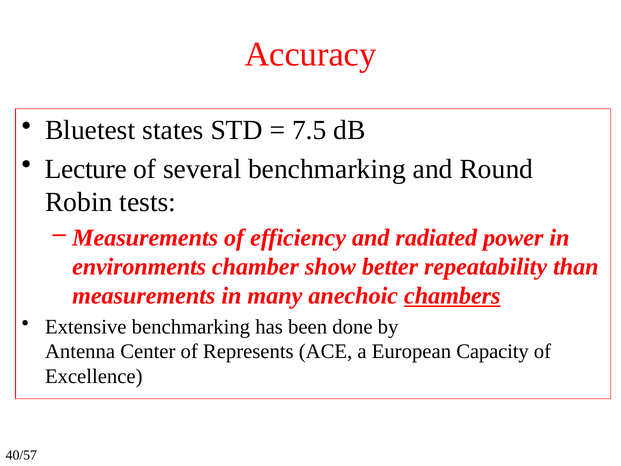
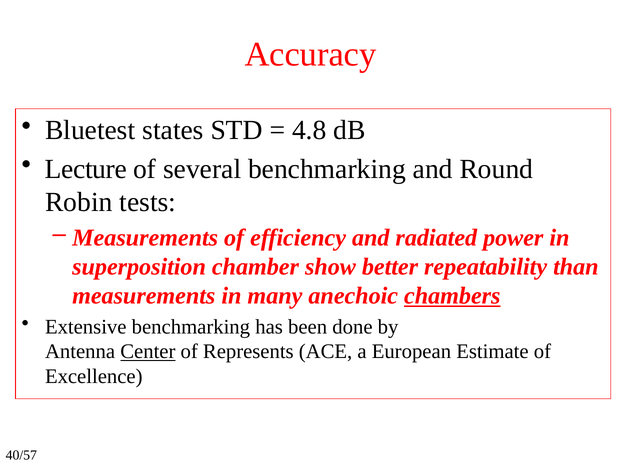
7.5: 7.5 -> 4.8 (309, 130)
environments: environments -> superposition (139, 267)
Center underline: none -> present (148, 351)
Capacity: Capacity -> Estimate (492, 351)
